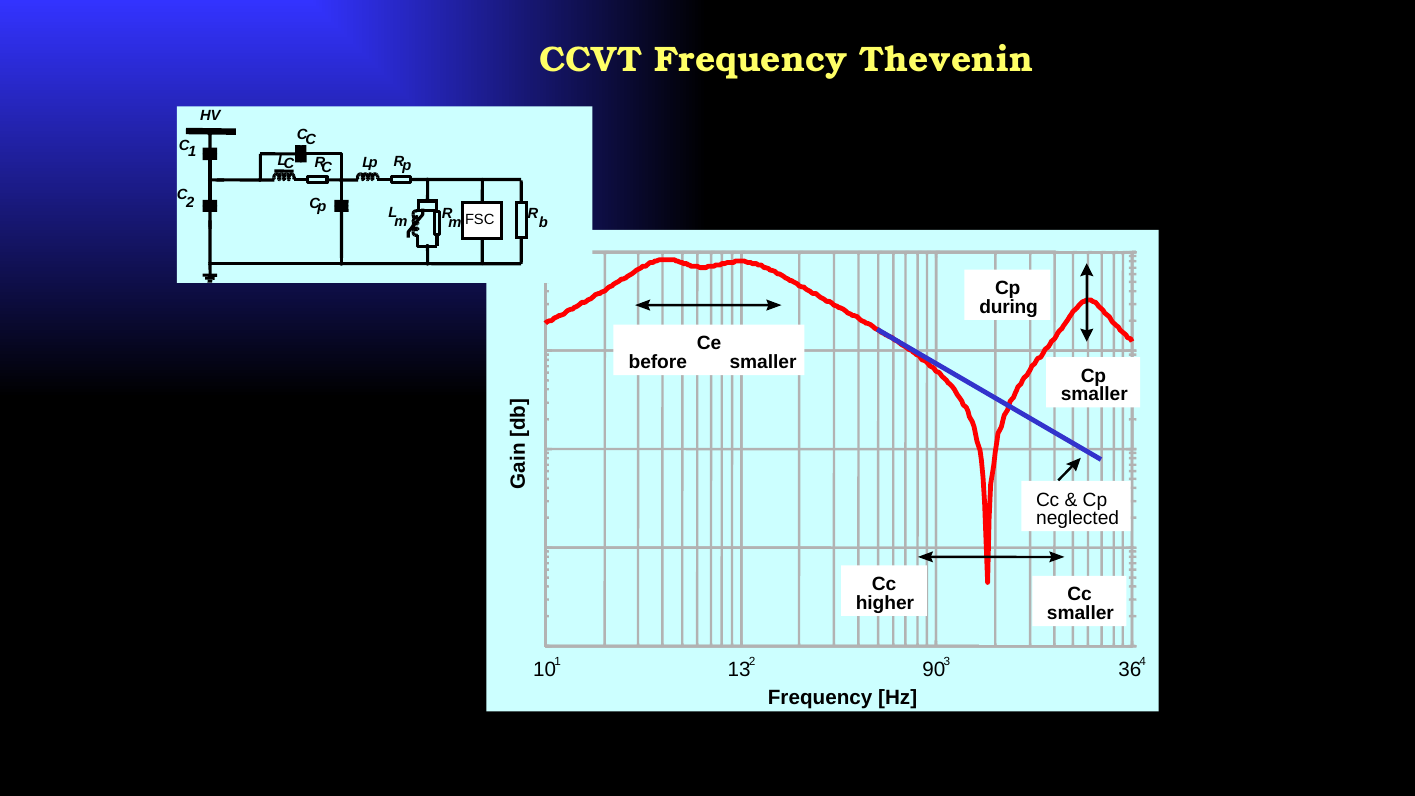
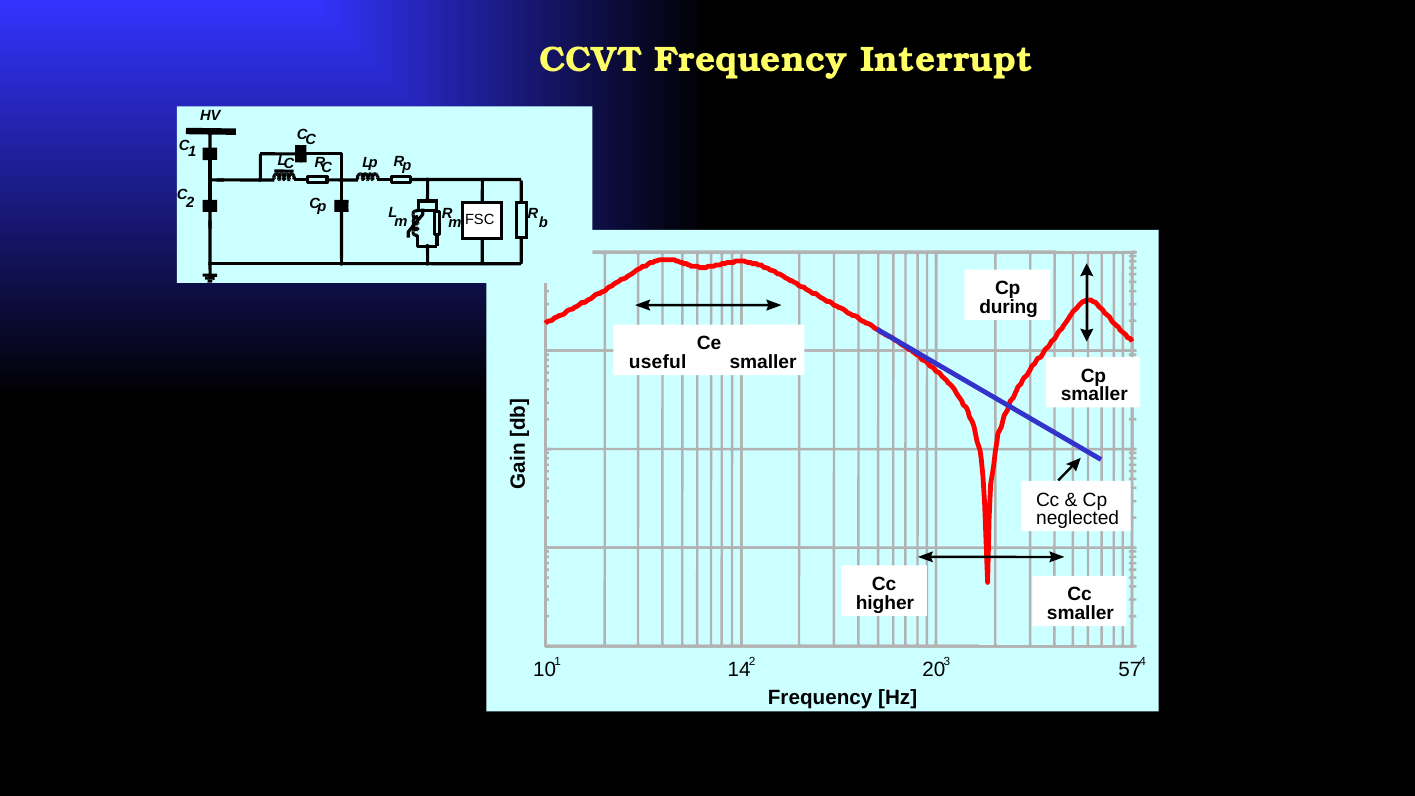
Thevenin: Thevenin -> Interrupt (946, 60)
before: before -> useful (658, 362)
13: 13 -> 14 (739, 670)
90: 90 -> 20 (934, 670)
36: 36 -> 57 (1130, 670)
